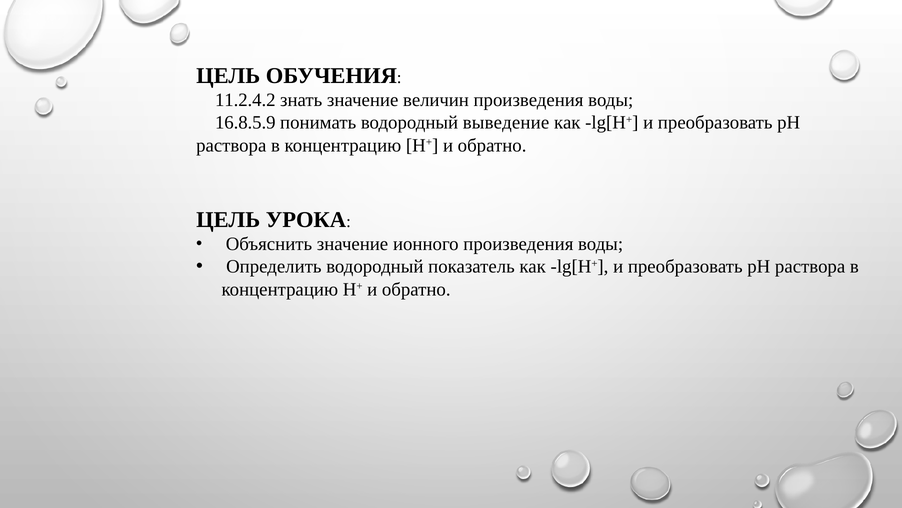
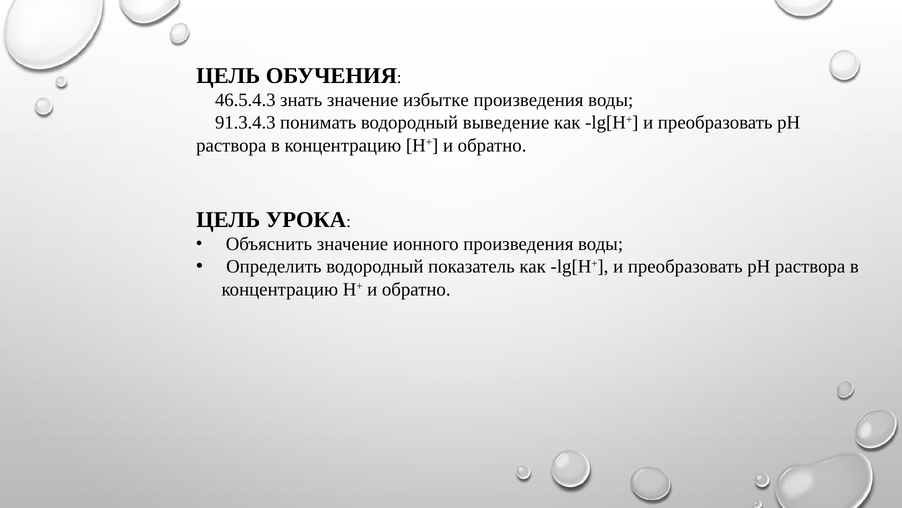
11.2.4.2: 11.2.4.2 -> 46.5.4.3 (245, 100)
величин: величин -> избытке (436, 100)
16.8.5.9: 16.8.5.9 -> 91.3.4.3 (245, 123)
